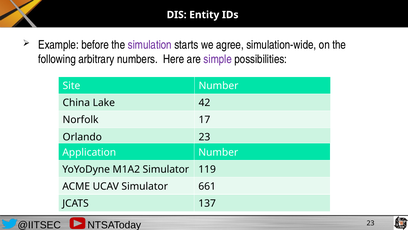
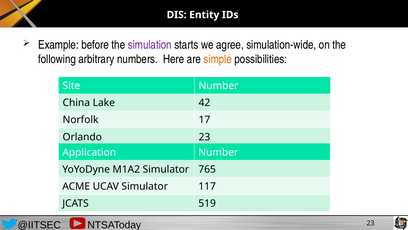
simple colour: purple -> orange (218, 59)
119: 119 -> 765 (207, 169)
661: 661 -> 117 (207, 186)
137: 137 -> 519 (207, 203)
